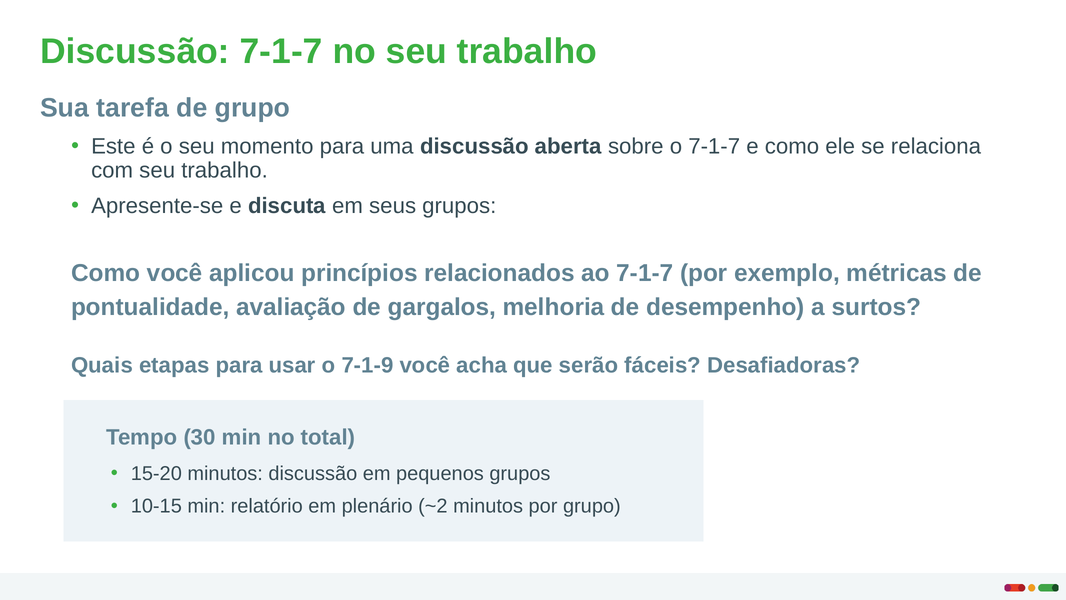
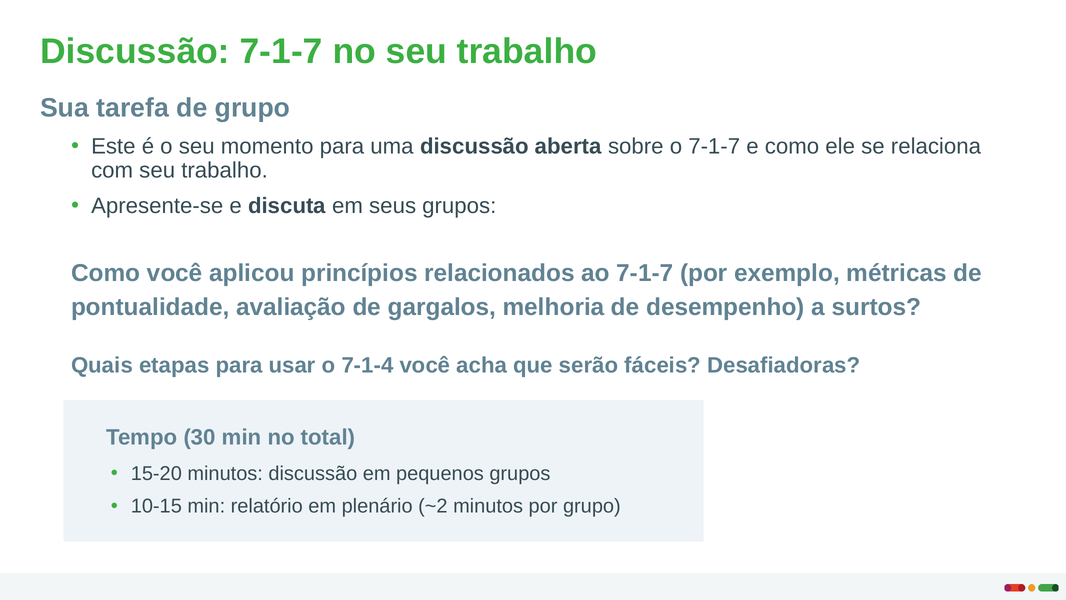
7-1-9: 7-1-9 -> 7-1-4 (368, 365)
